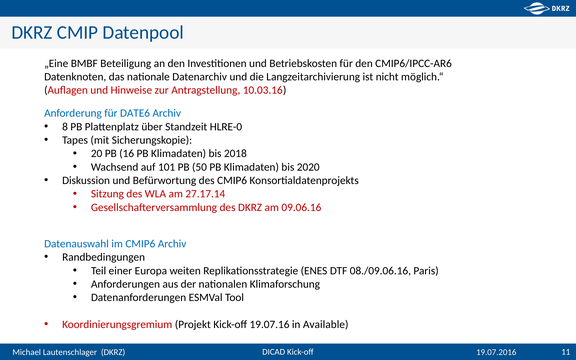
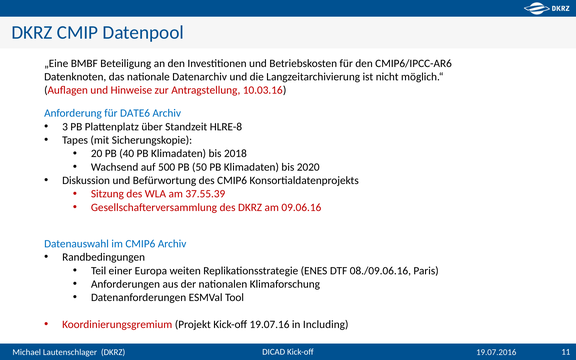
8: 8 -> 3 (65, 127)
HLRE-0: HLRE-0 -> HLRE-8 (226, 127)
16: 16 -> 40 (127, 154)
101: 101 -> 500 (167, 167)
27.17.14: 27.17.14 -> 37.55.39 (205, 194)
Available: Available -> Including (326, 324)
